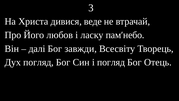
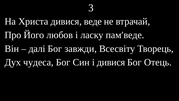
пам′небо: пам′небо -> пам′веде (125, 35)
Дух погляд: погляд -> чудеса (38, 62)
і погляд: погляд -> дивися (111, 62)
